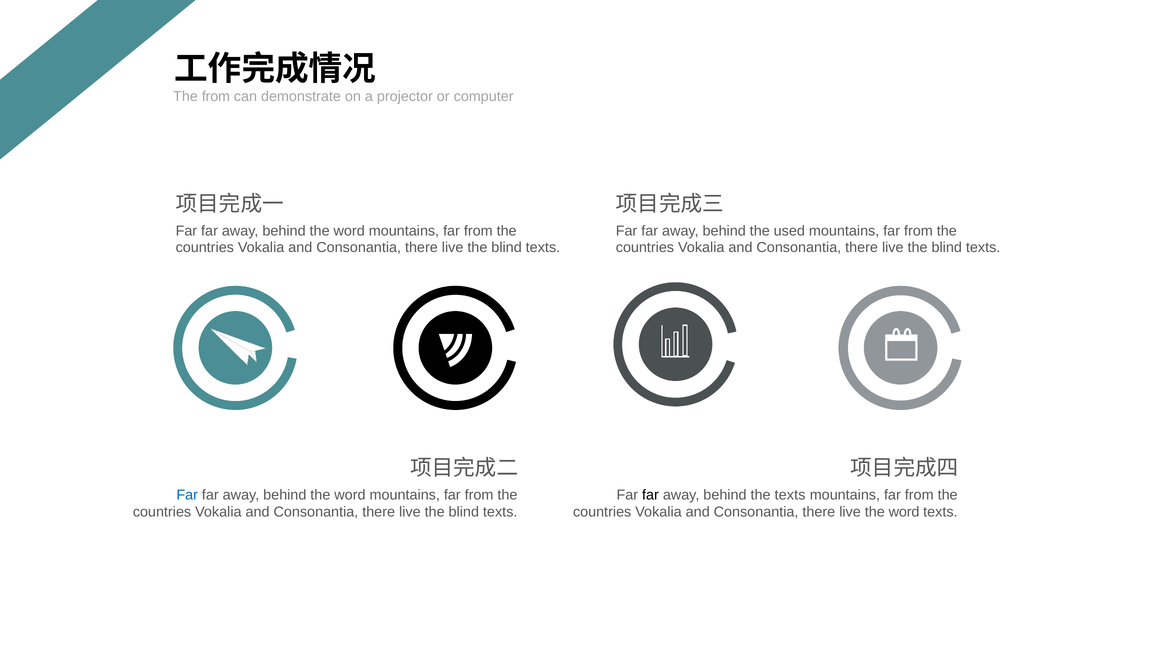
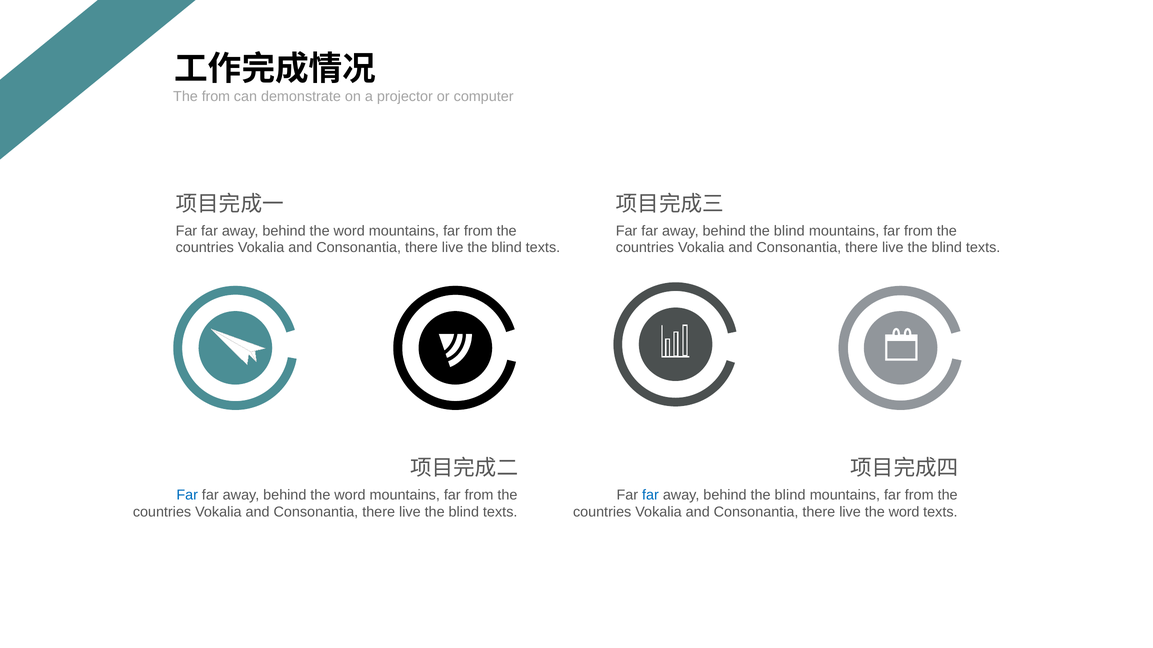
used: used -> blind (789, 231)
far colour: black -> blue (650, 496)
texts: texts -> blind (790, 496)
